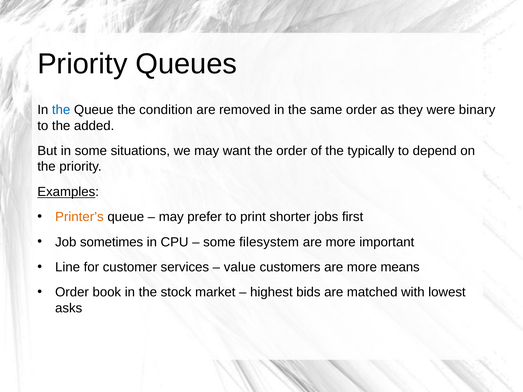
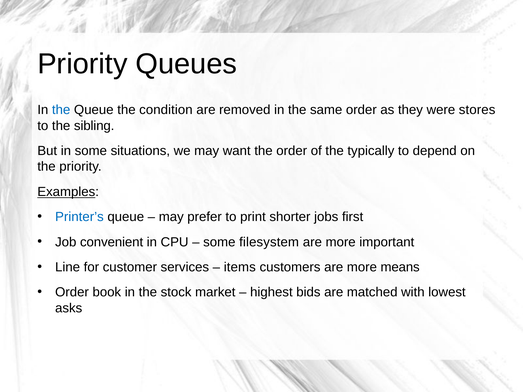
binary: binary -> stores (477, 110)
added: added -> sibling (94, 126)
Printer’s colour: orange -> blue (79, 217)
sometimes: sometimes -> convenient (112, 242)
value: value -> items (240, 267)
